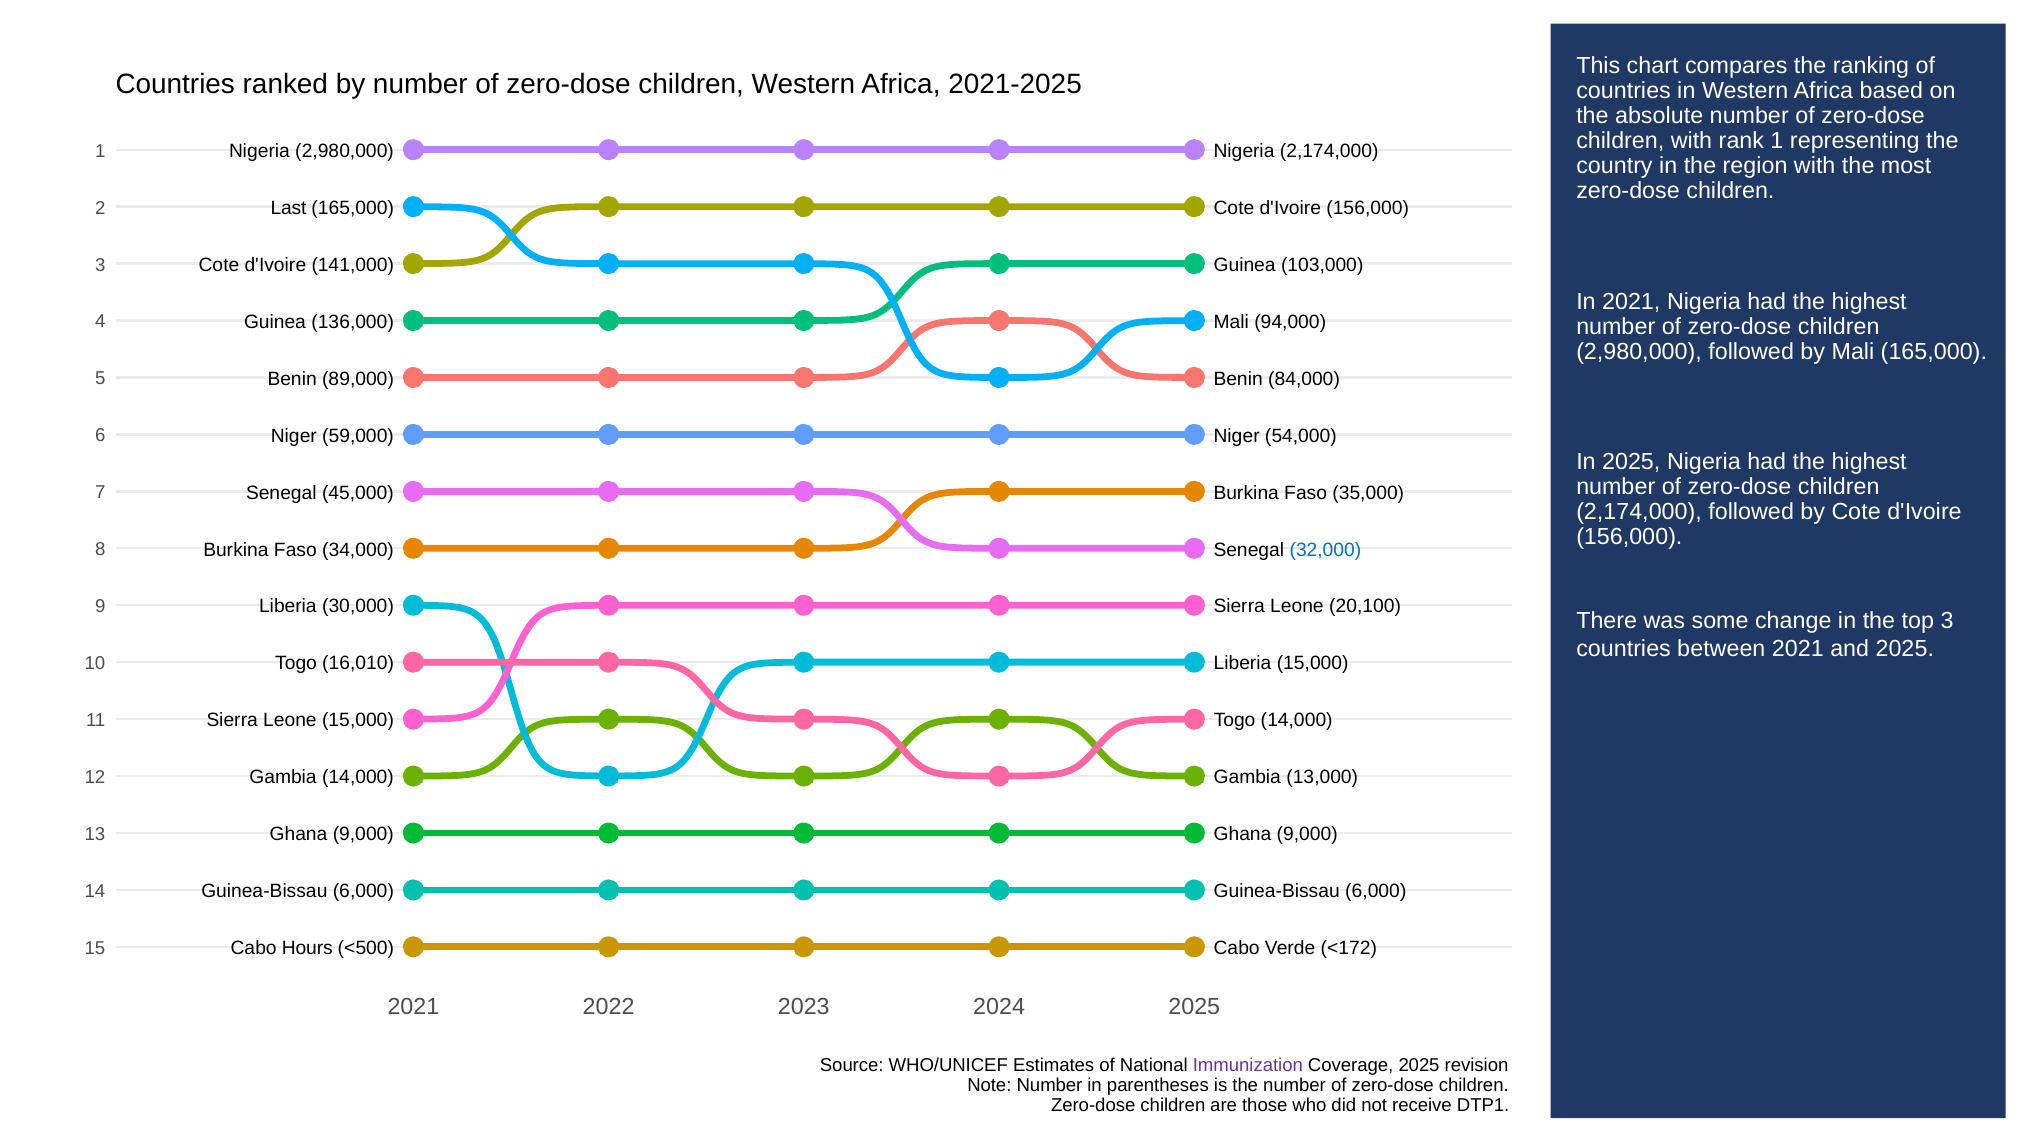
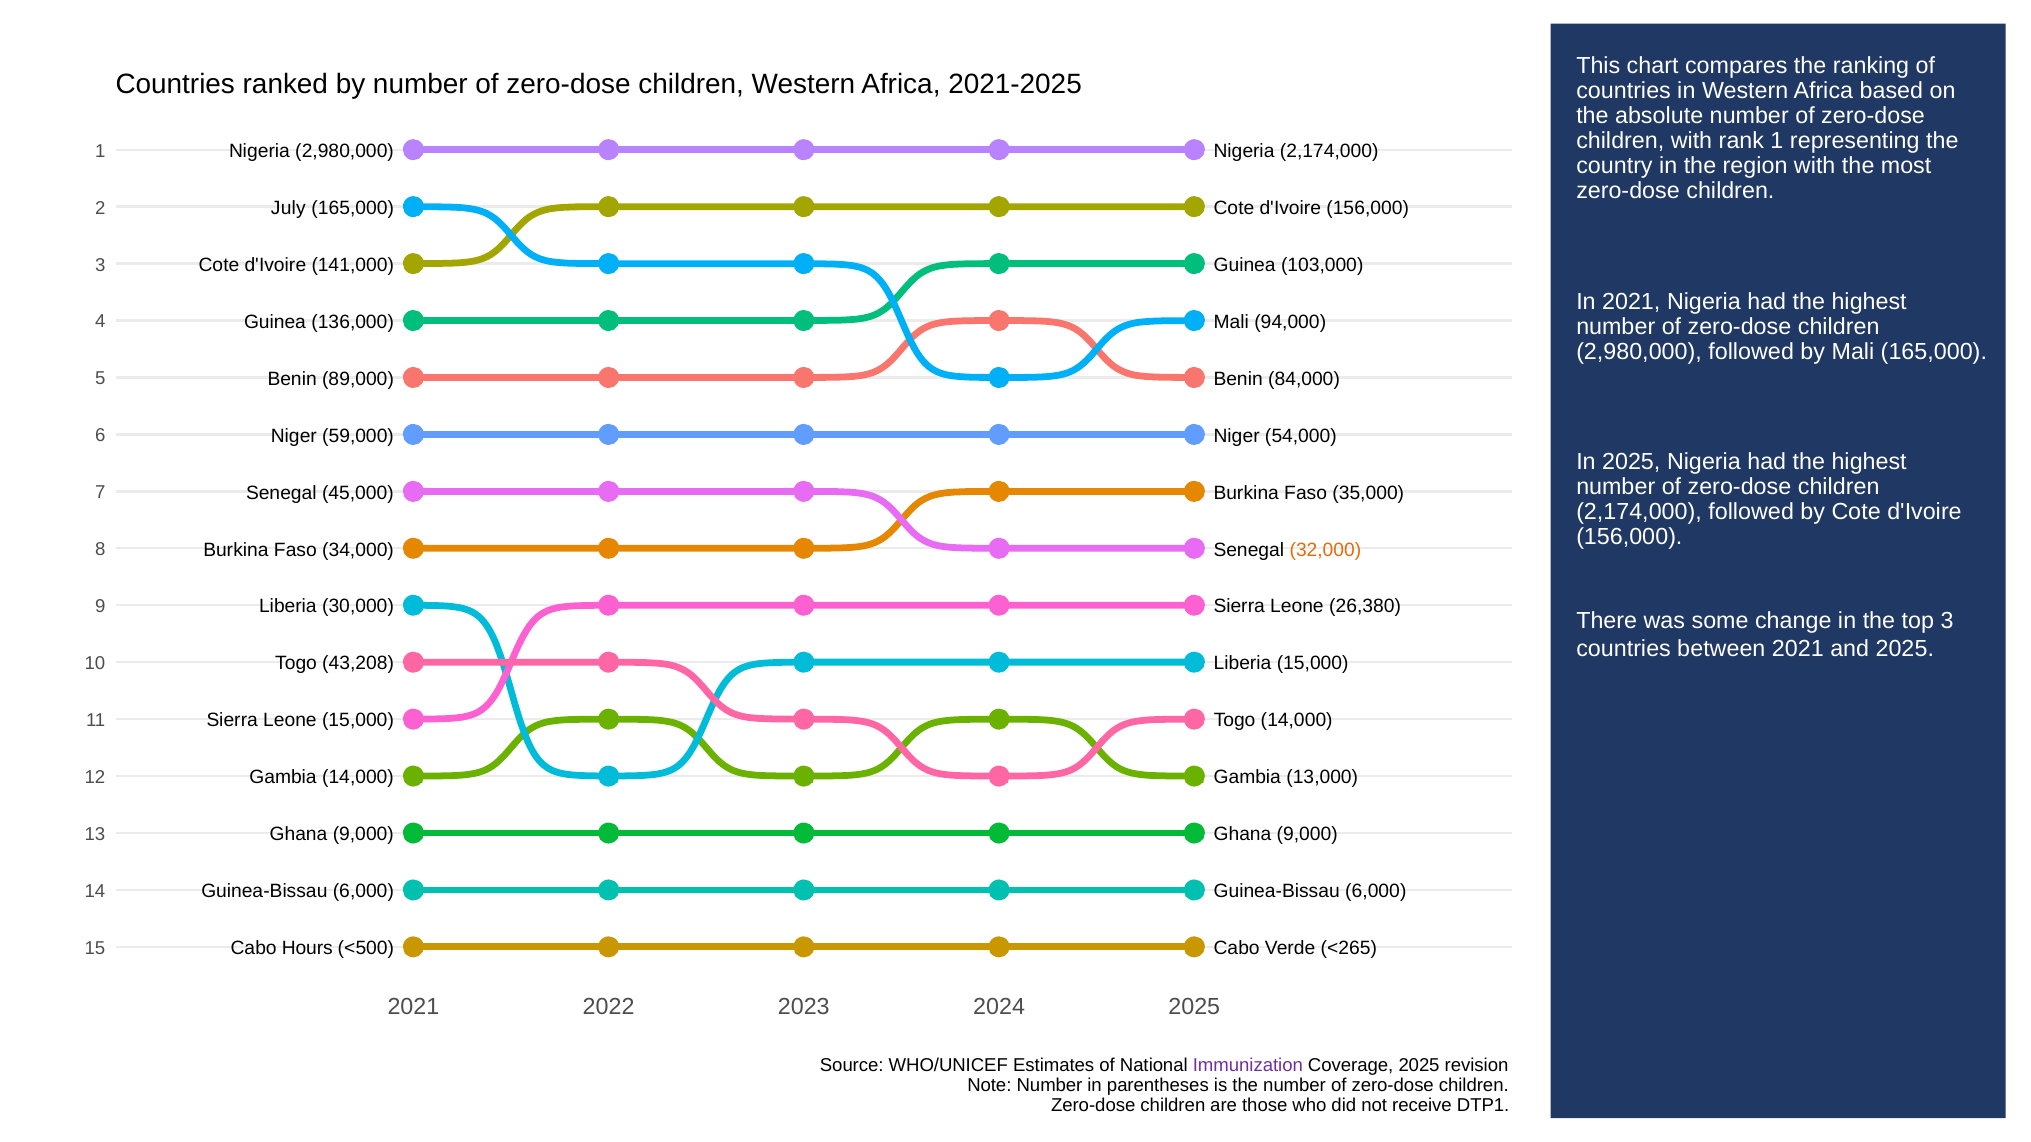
Last: Last -> July (288, 208)
32,000 colour: blue -> orange (1325, 550)
20,100: 20,100 -> 26,380 (1365, 607)
16,010: 16,010 -> 43,208 (358, 664)
<172: <172 -> <265 (1349, 949)
